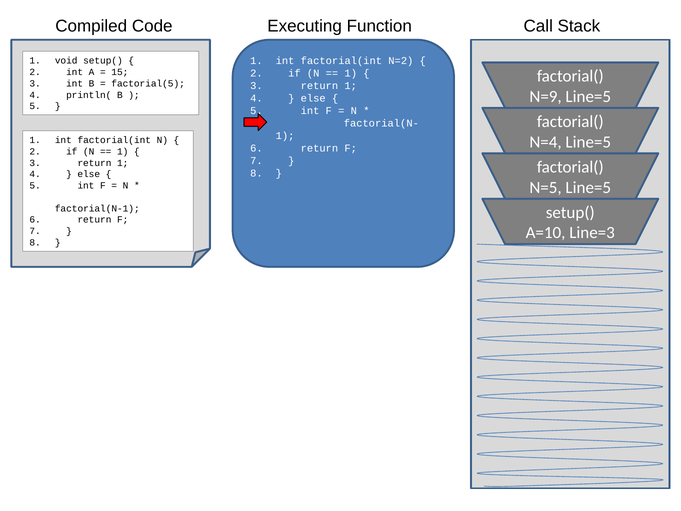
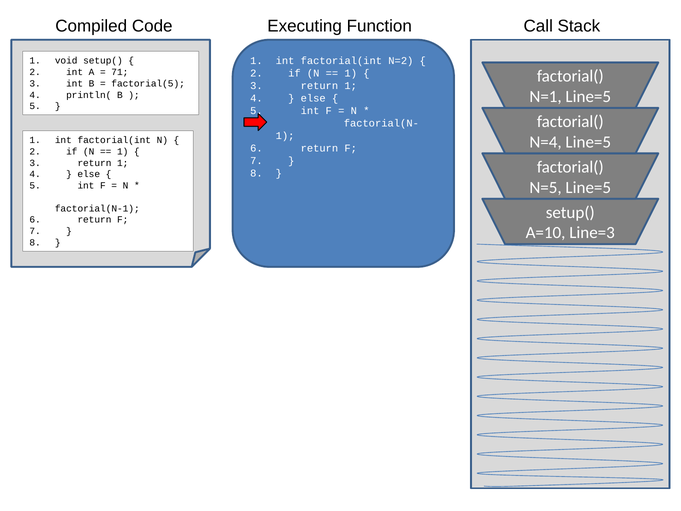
15: 15 -> 71 (120, 72)
N=9: N=9 -> N=1 (546, 97)
